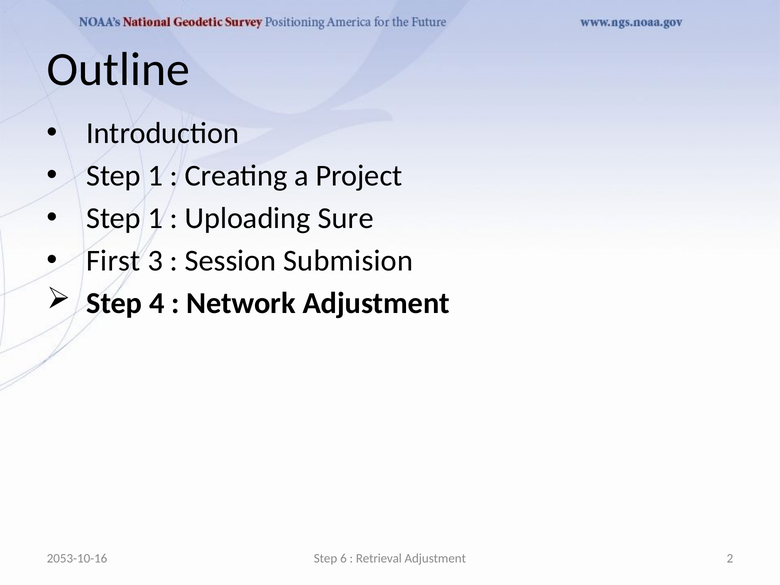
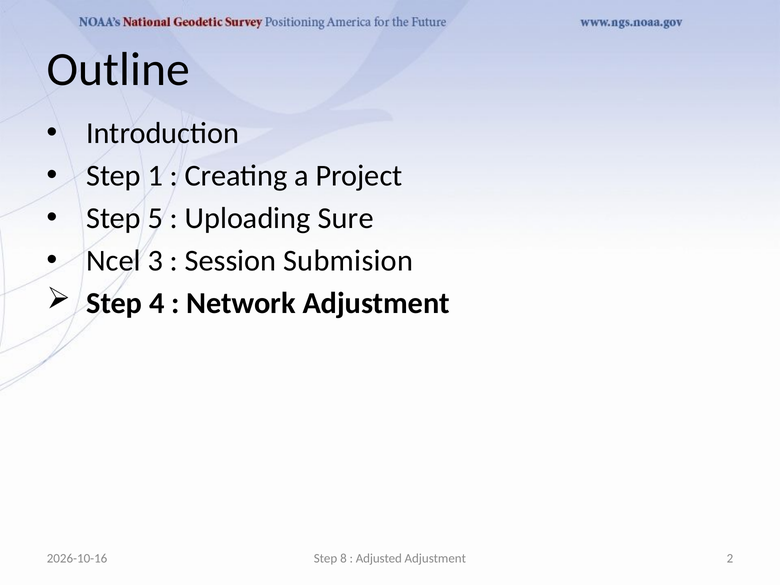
1: 1 -> 5 (155, 218)
First: First -> Ncel (114, 261)
2053-10-16: 2053-10-16 -> 2026-10-16 (77, 559)
6: 6 -> 8 (343, 559)
Retrieval: Retrieval -> Adjusted (379, 559)
